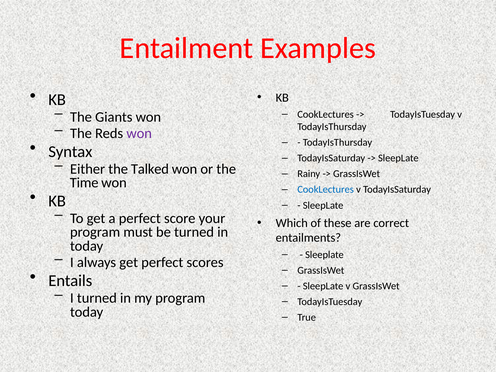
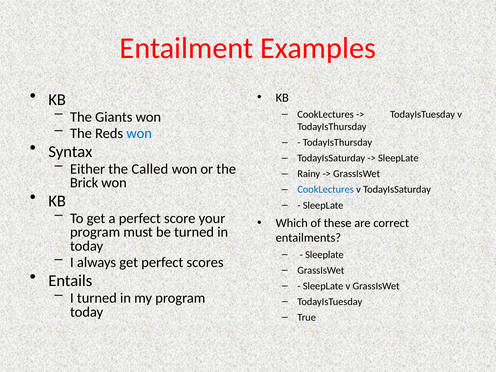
won colour: purple -> blue (139, 133)
Talked: Talked -> Called (150, 169)
Time: Time -> Brick (84, 183)
